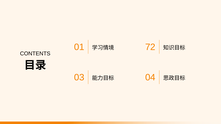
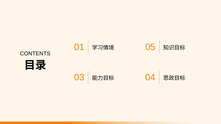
72: 72 -> 05 (150, 47)
